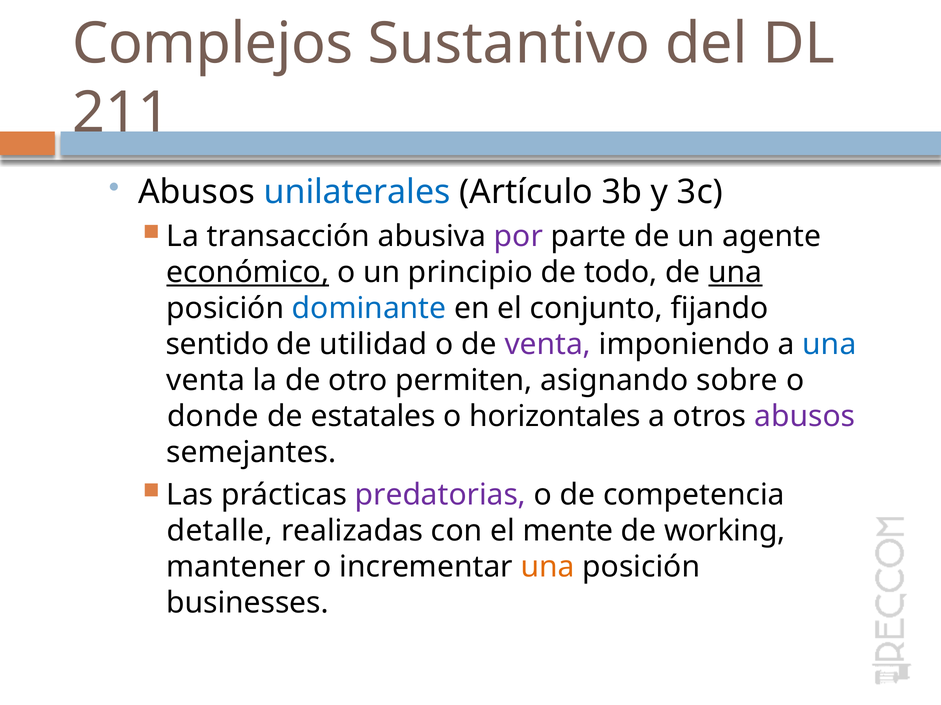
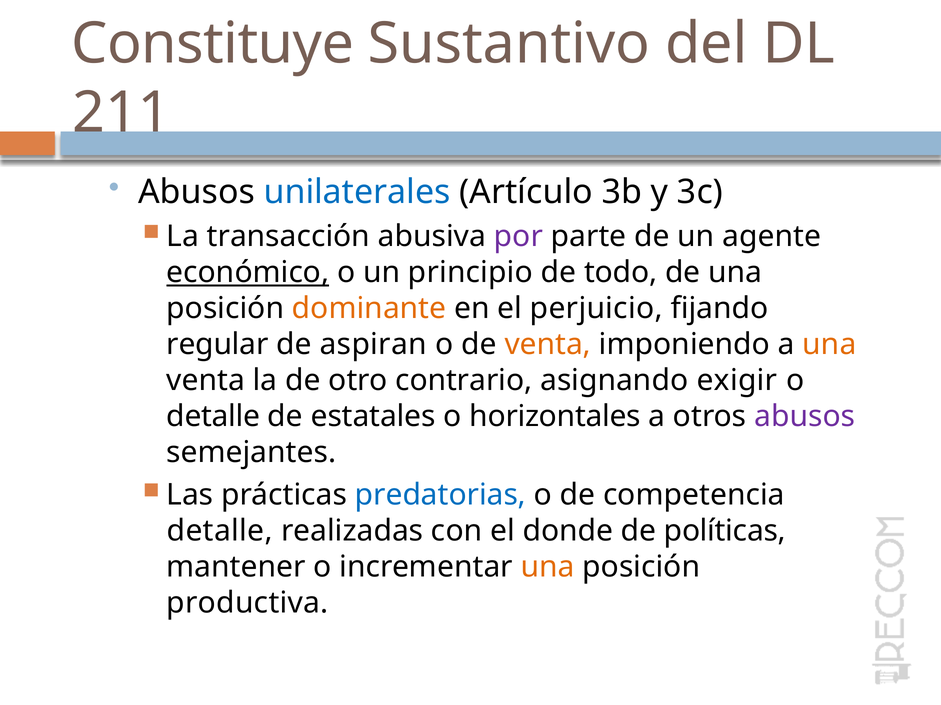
Complejos: Complejos -> Constituye (213, 44)
una underline: present -> none (735, 273)
dominante colour: blue -> orange (369, 309)
conjunto: conjunto -> perjuicio (596, 309)
sentido: sentido -> regular (217, 345)
utilidad: utilidad -> aspiran (373, 345)
venta colour: purple -> orange (548, 345)
una colour: blue -> orange (829, 345)
permiten: permiten -> contrario (464, 381)
sobre: sobre -> exigir (737, 381)
donde: donde -> detalle (213, 417)
predatorias colour: purple -> blue (440, 496)
mente: mente -> donde (568, 532)
working: working -> políticas (725, 532)
businesses: businesses -> productiva (247, 604)
